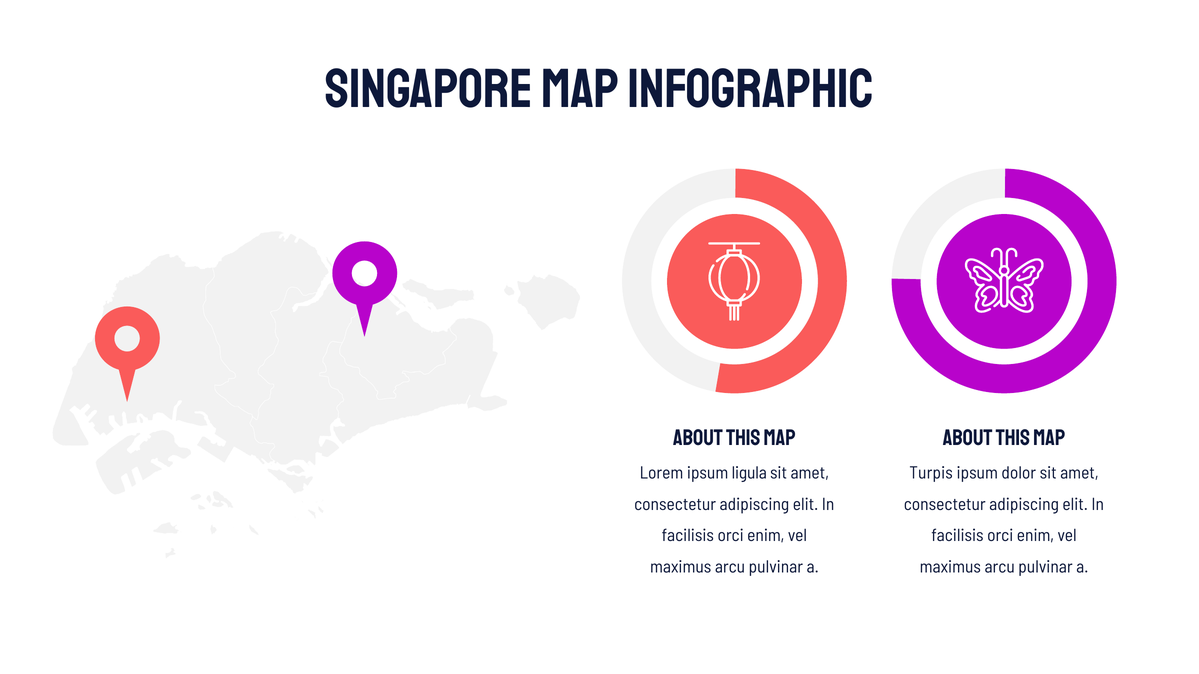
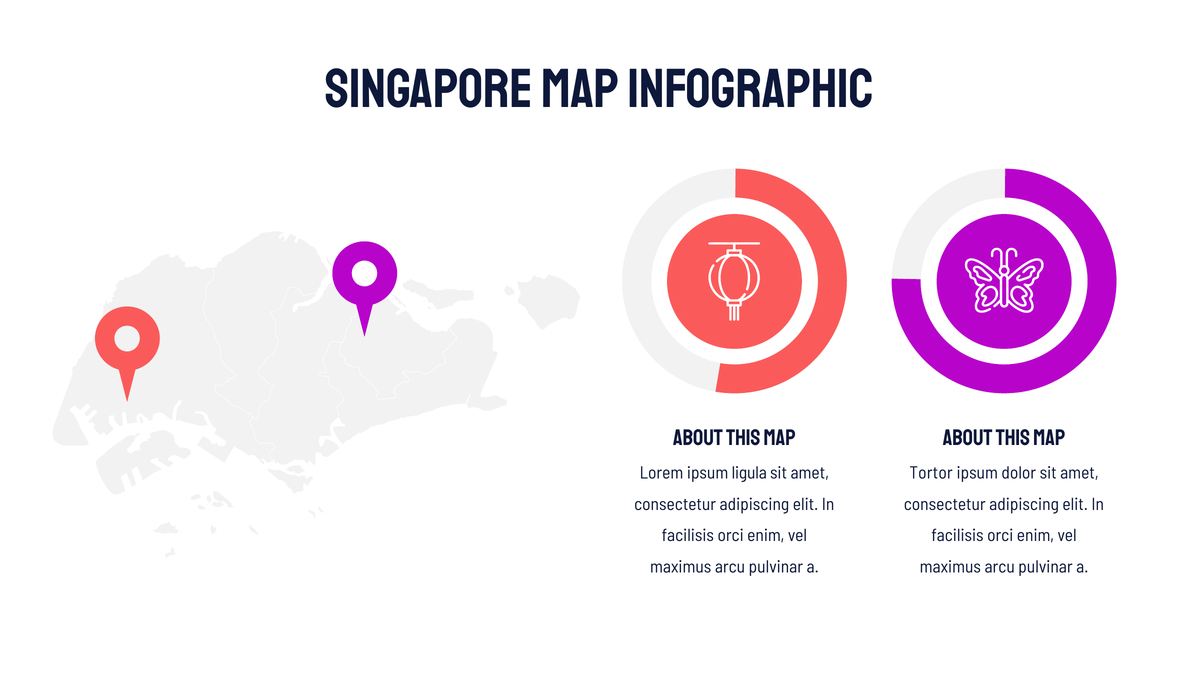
Turpis: Turpis -> Tortor (931, 473)
